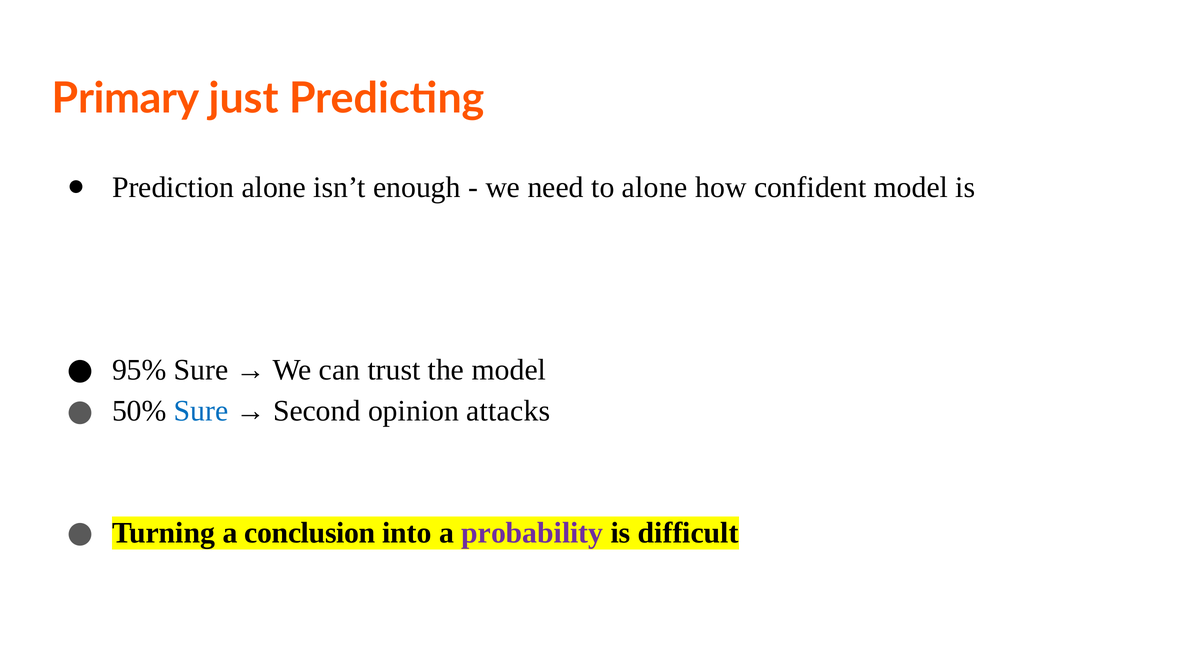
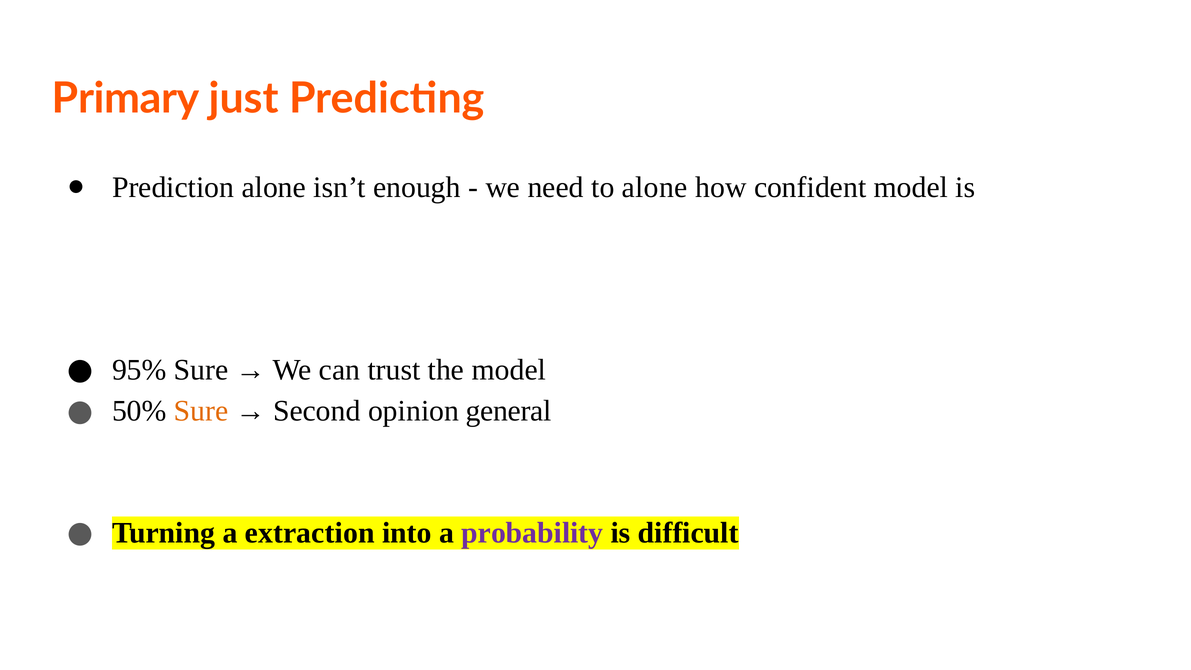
Sure colour: blue -> orange (201, 411)
attacks: attacks -> general (509, 411)
conclusion: conclusion -> extraction (310, 533)
